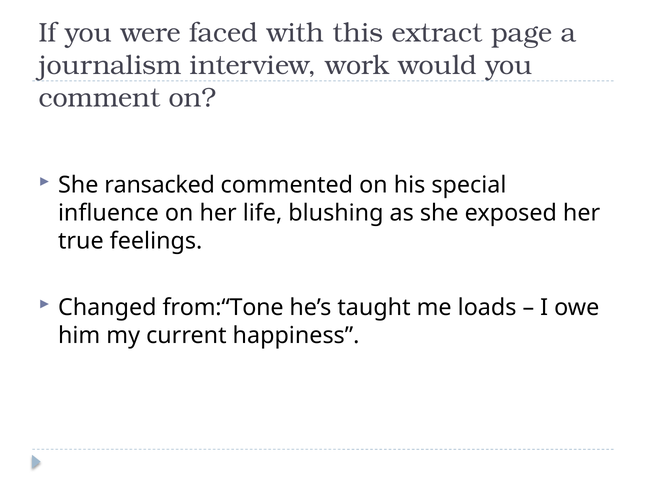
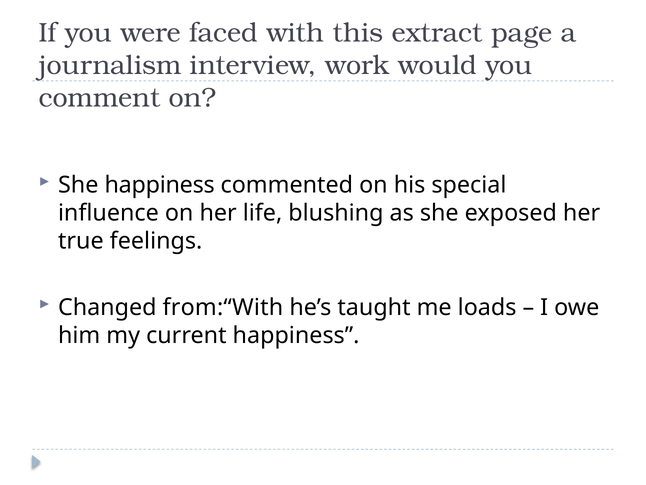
She ransacked: ransacked -> happiness (160, 185)
from:“Tone: from:“Tone -> from:“With (223, 307)
